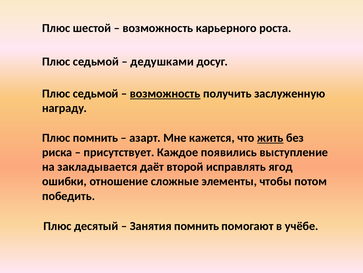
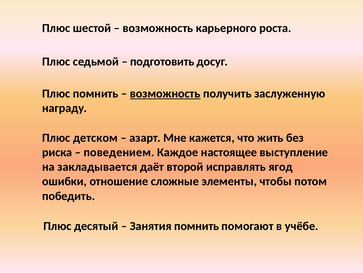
дедушками: дедушками -> подготовить (162, 61)
седьмой: седьмой -> помнить (96, 93)
Плюс помнить: помнить -> детском (95, 137)
жить underline: present -> none (270, 137)
присутствует: присутствует -> поведением (119, 152)
появились: появились -> настоящее (229, 152)
